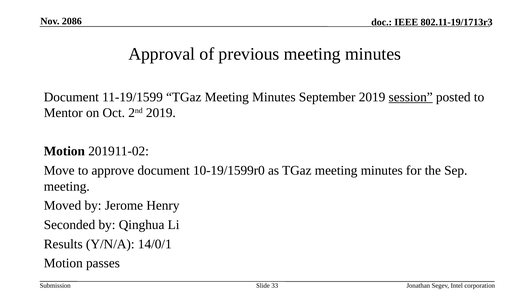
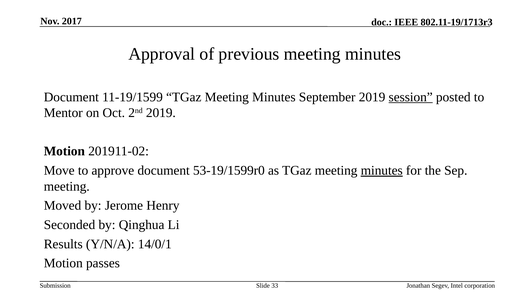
2086: 2086 -> 2017 (72, 21)
10-19/1599r0: 10-19/1599r0 -> 53-19/1599r0 (229, 171)
minutes underline: none -> present (382, 171)
